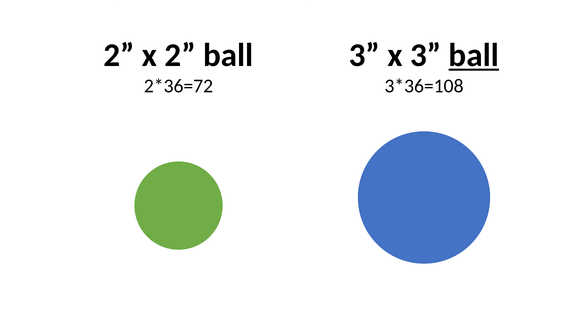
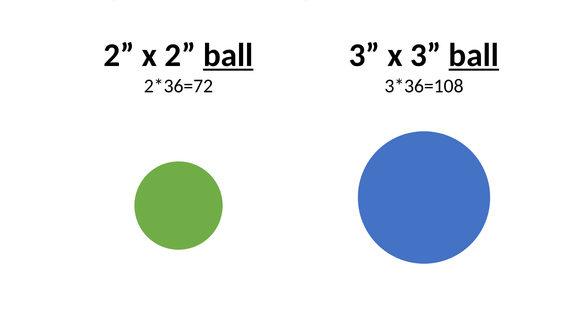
ball underline: none -> present (228, 55)
